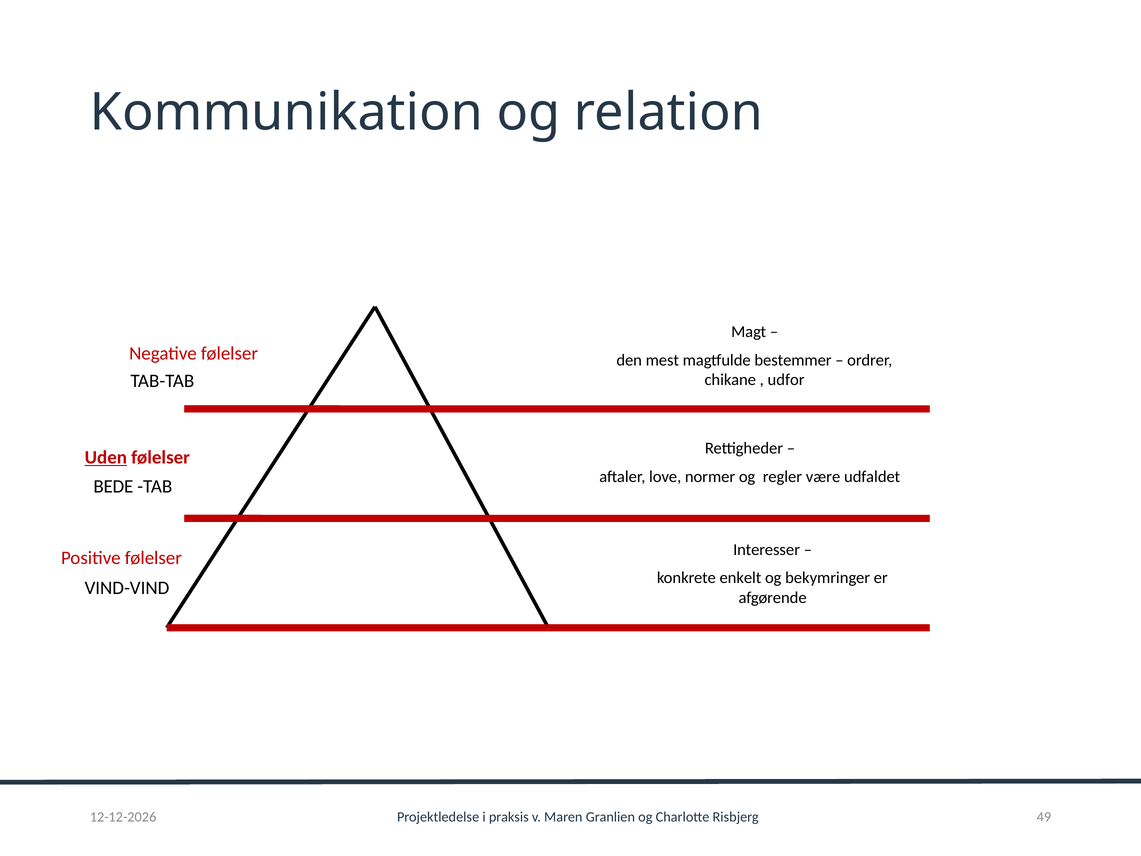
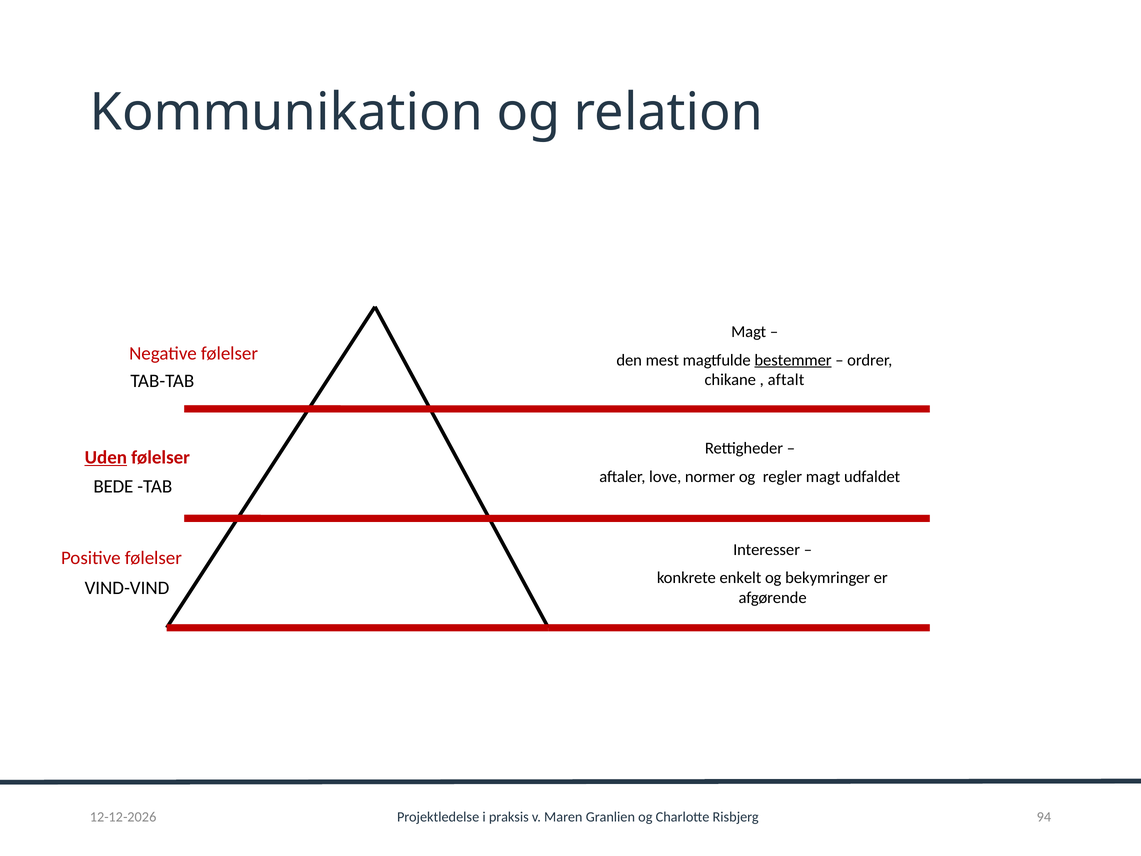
bestemmer underline: none -> present (793, 360)
udfor: udfor -> aftalt (786, 380)
regler være: være -> magt (823, 477)
49: 49 -> 94 (1044, 817)
